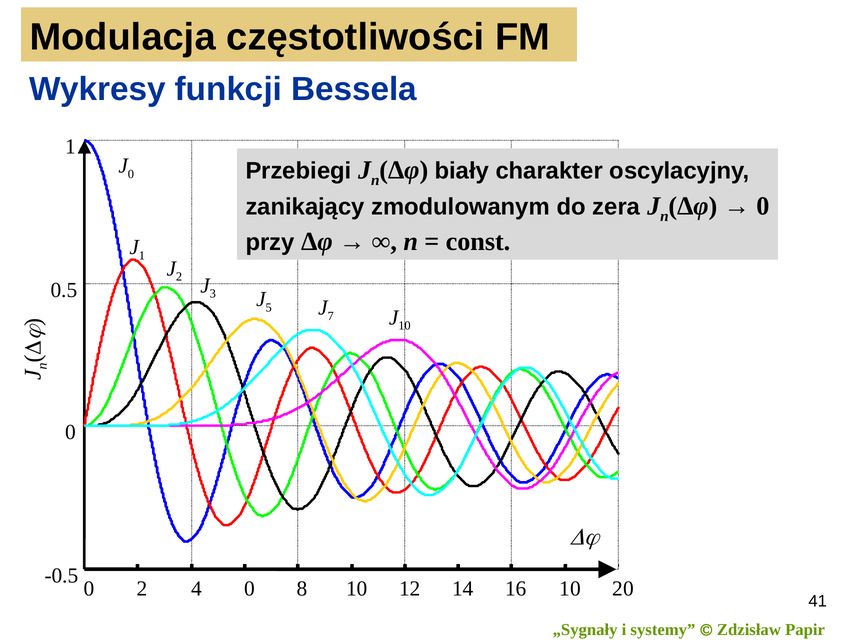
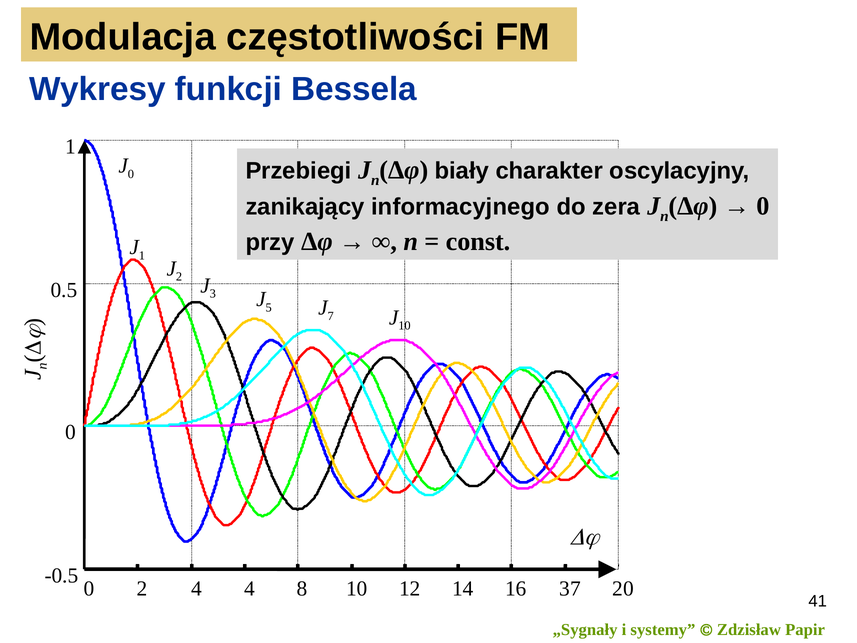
zmodulowanym: zmodulowanym -> informacyjnego (461, 207)
4 0: 0 -> 4 (249, 588)
16 10: 10 -> 37 (570, 588)
